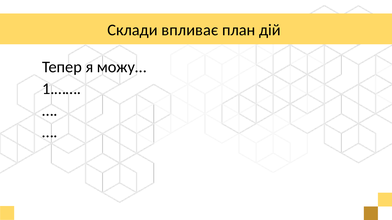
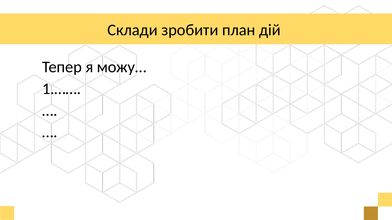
впливає: впливає -> зробити (190, 30)
